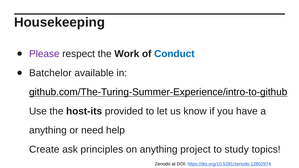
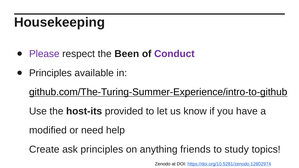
Work: Work -> Been (127, 54)
Conduct colour: blue -> purple (174, 54)
Batchelor: Batchelor -> Principles (50, 73)
anything: anything -> modified (48, 130)
project: project -> friends (195, 150)
